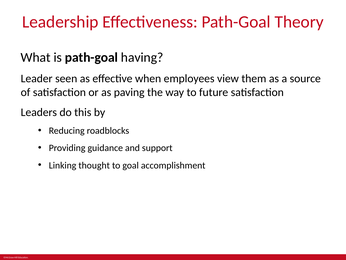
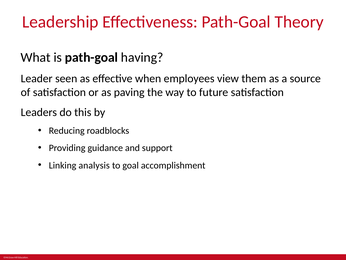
thought: thought -> analysis (94, 165)
